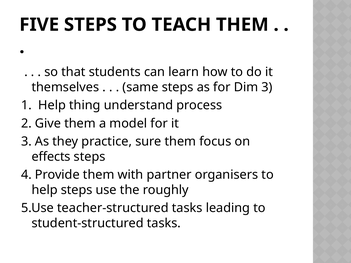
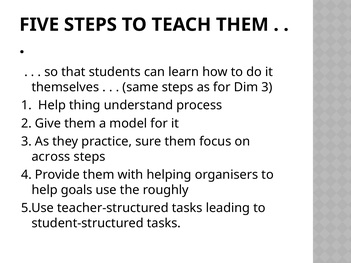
effects: effects -> across (51, 157)
partner: partner -> helping (169, 175)
help steps: steps -> goals (77, 190)
